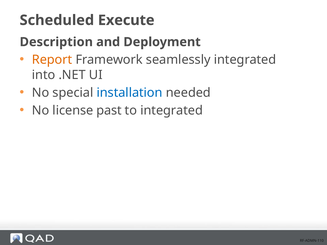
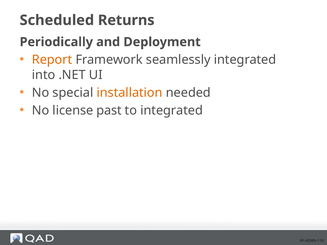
Execute: Execute -> Returns (126, 20)
Description: Description -> Periodically (56, 42)
installation colour: blue -> orange (130, 93)
